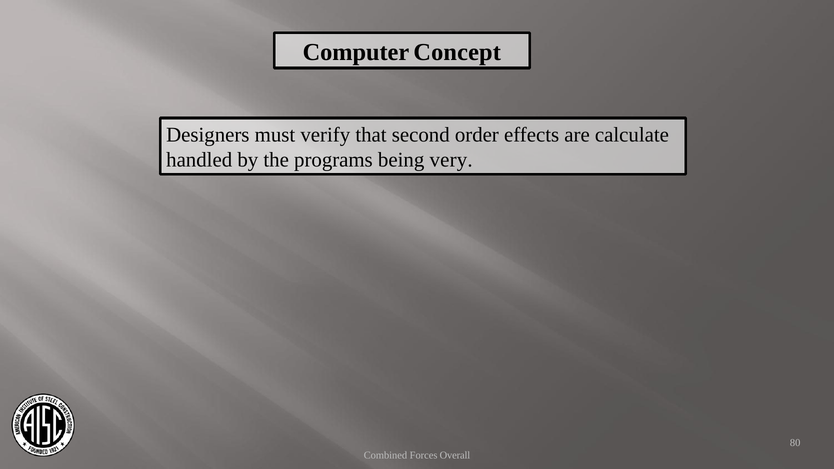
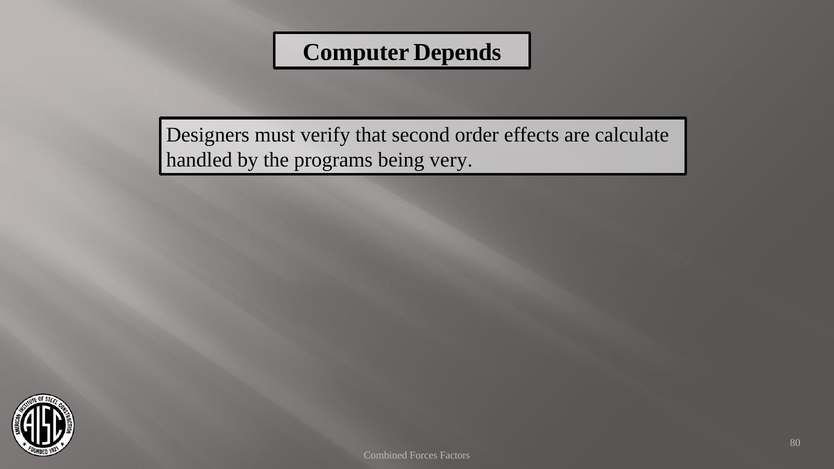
Concept: Concept -> Depends (457, 52)
Overall: Overall -> Factors (455, 455)
